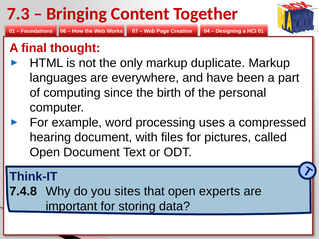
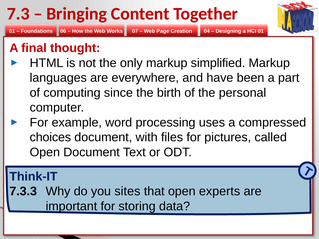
duplicate: duplicate -> simplified (218, 63)
hearing: hearing -> choices (50, 137)
7.4.8: 7.4.8 -> 7.3.3 (23, 192)
